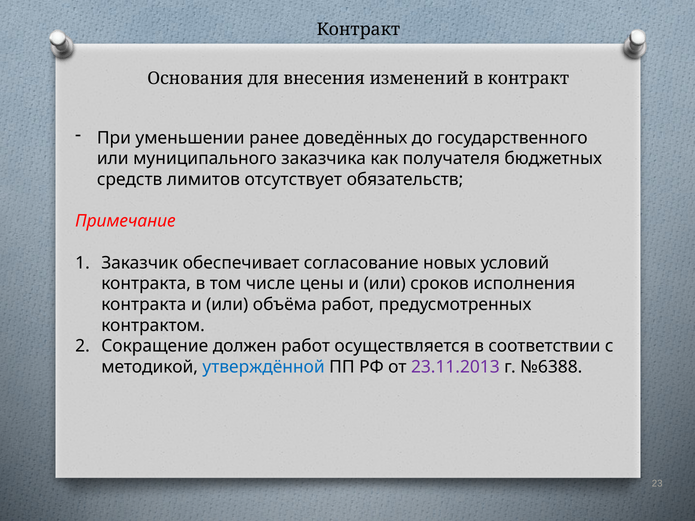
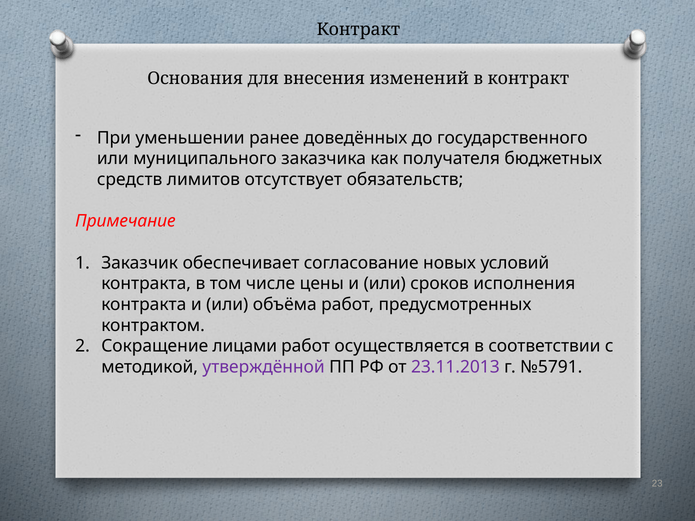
должен: должен -> лицами (245, 346)
утверждённой colour: blue -> purple (264, 367)
№6388: №6388 -> №5791 (551, 367)
